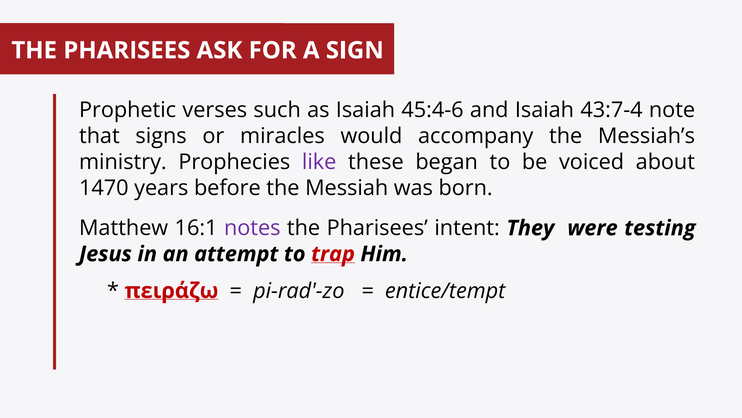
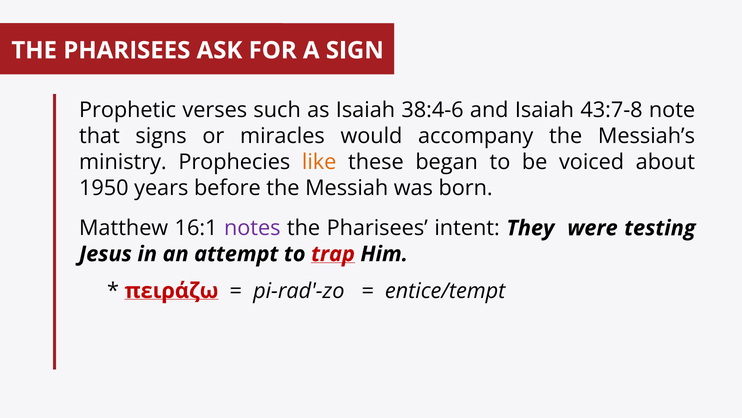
45:4-6: 45:4-6 -> 38:4-6 (433, 110)
43:7-4: 43:7-4 -> 43:7-8 (612, 110)
like colour: purple -> orange (319, 162)
1470: 1470 -> 1950 (104, 188)
